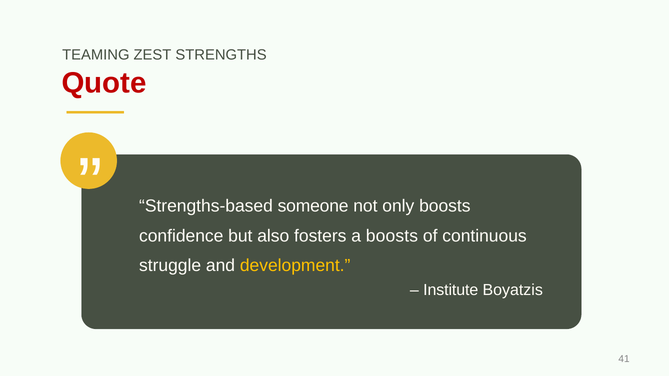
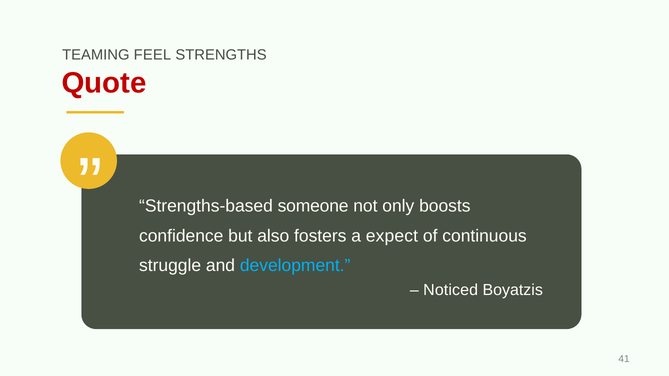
ZEST: ZEST -> FEEL (152, 55)
a boosts: boosts -> expect (392, 236)
development colour: yellow -> light blue (295, 266)
Institute: Institute -> Noticed (451, 290)
